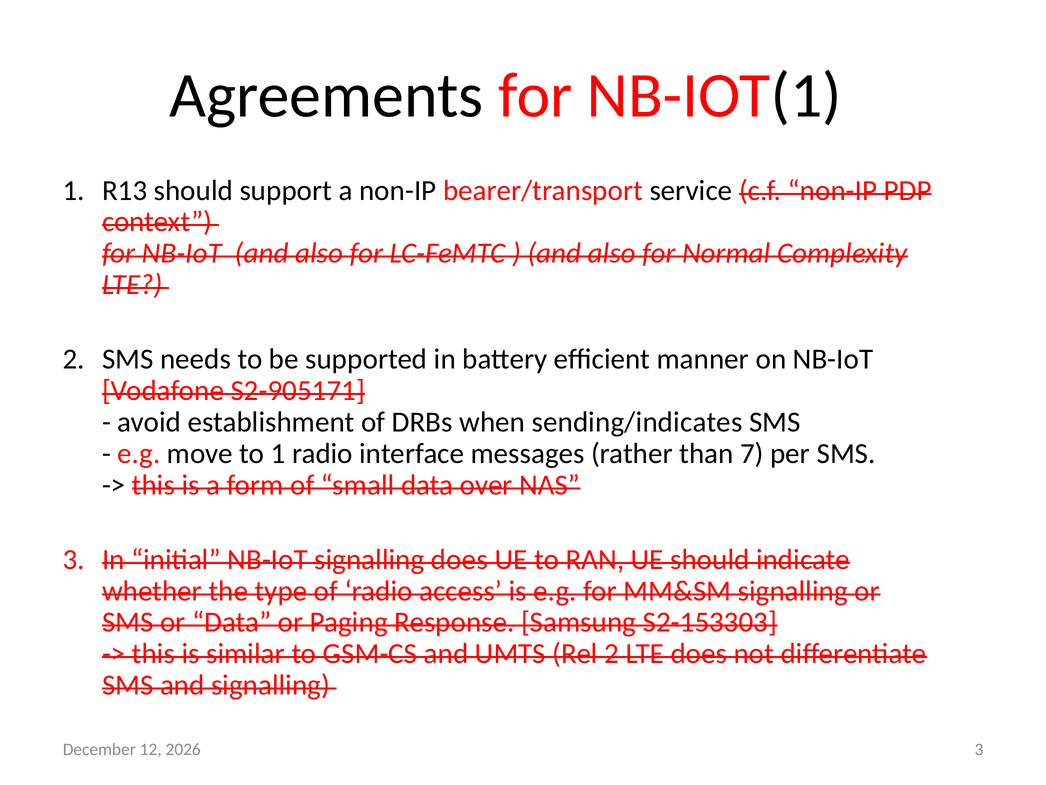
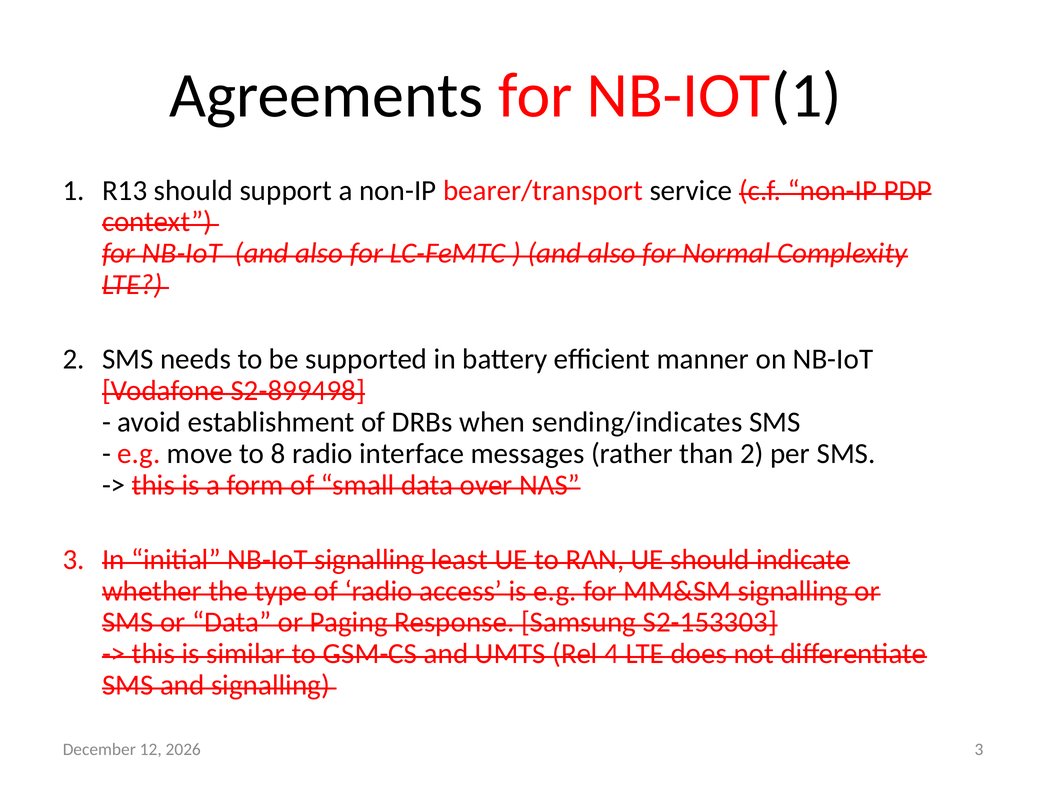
S2-905171: S2-905171 -> S2-899498 (298, 390)
to 1: 1 -> 8 (278, 453)
than 7: 7 -> 2 (752, 453)
signalling does: does -> least (459, 559)
Rel 2: 2 -> 4 (612, 653)
